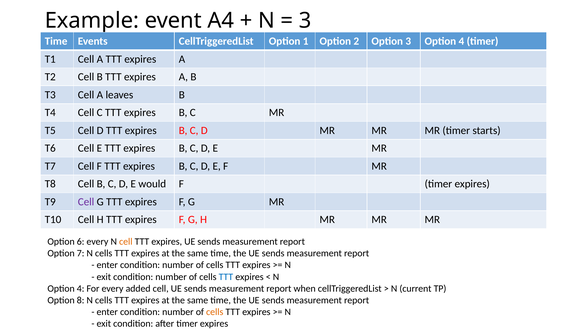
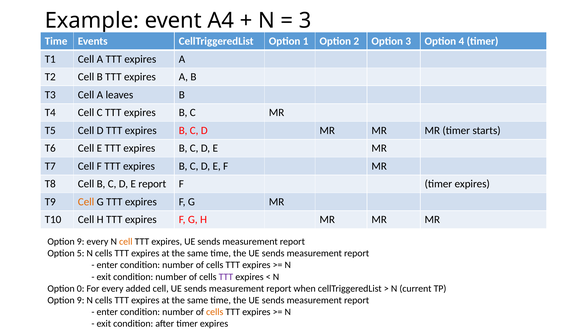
E would: would -> report (152, 184)
Cell colour: purple -> orange (86, 202)
6: 6 -> 9 (81, 242)
7: 7 -> 5 (81, 253)
TTT colour: blue -> purple (226, 277)
4: 4 -> 0 (81, 289)
8: 8 -> 9 (81, 300)
